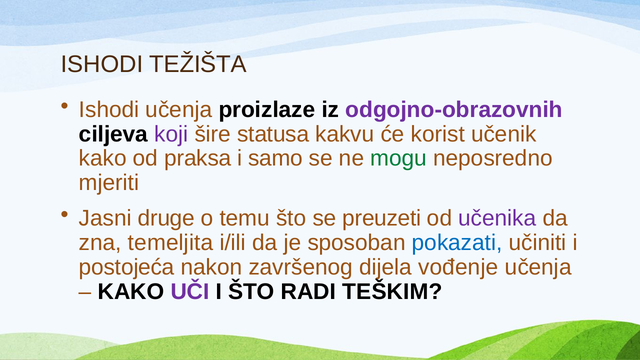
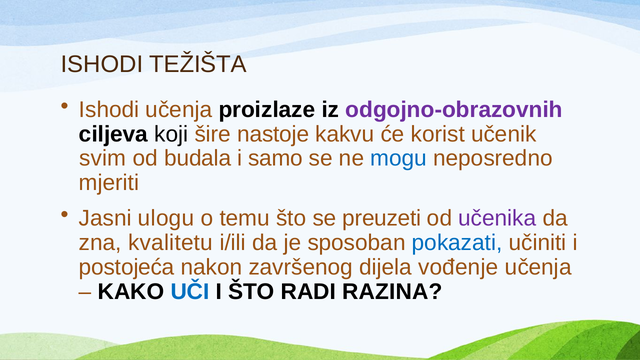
koji colour: purple -> black (171, 134)
statusa: statusa -> nastoje (273, 134)
kako: kako -> svim (103, 159)
praksa: praksa -> budala (198, 159)
mogu colour: green -> blue (399, 159)
druge: druge -> ulogu (166, 218)
temeljita: temeljita -> kvalitetu (171, 243)
UČI colour: purple -> blue (190, 292)
TEŠKIM: TEŠKIM -> RAZINA (392, 292)
